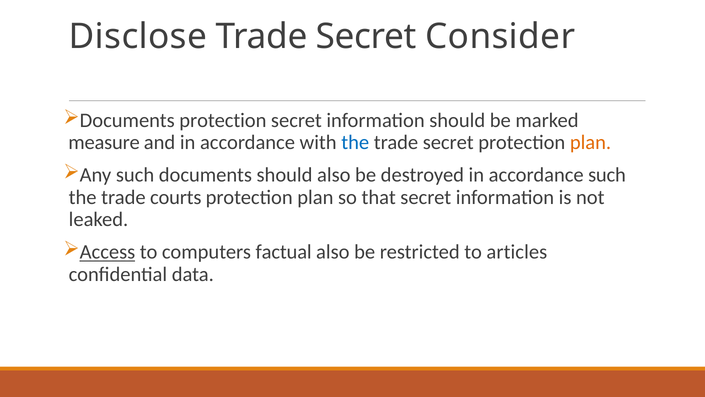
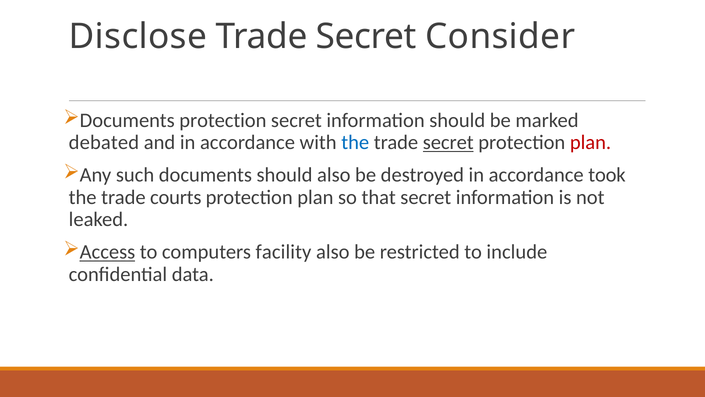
measure: measure -> debated (104, 142)
secret underline: none -> present (448, 142)
plan colour: orange -> red (591, 142)
accordance such: such -> took (607, 175)
factual: factual -> facility (283, 252)
articles: articles -> include (517, 252)
